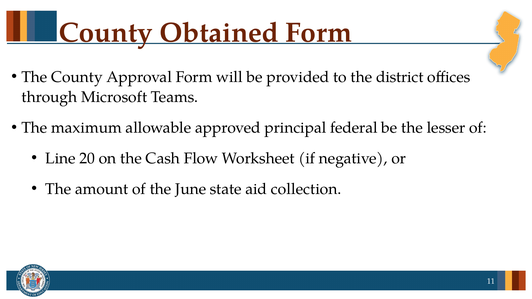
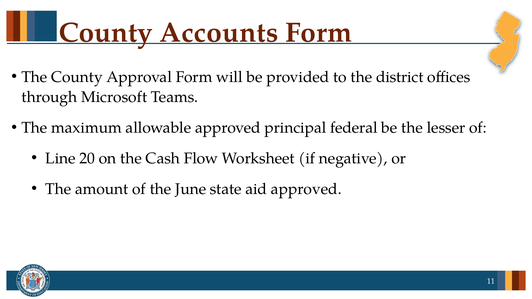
Obtained: Obtained -> Accounts (219, 33)
aid collection: collection -> approved (306, 189)
